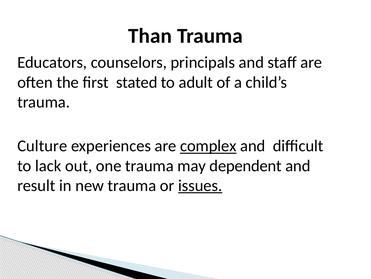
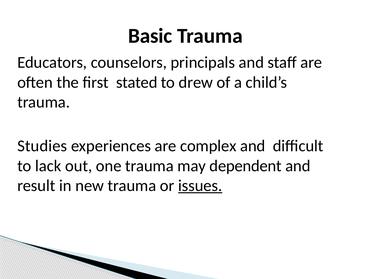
Than: Than -> Basic (150, 36)
adult: adult -> drew (196, 82)
Culture: Culture -> Studies (42, 146)
complex underline: present -> none (208, 146)
